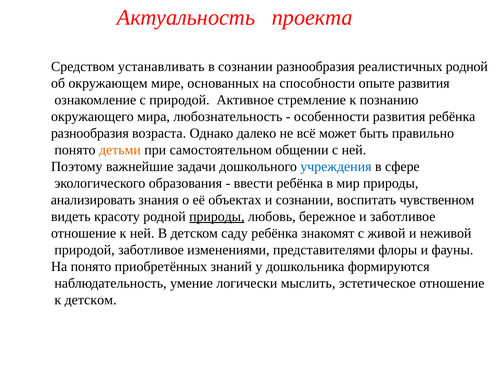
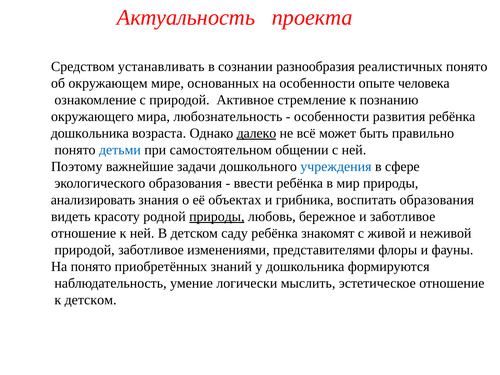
реалистичных родной: родной -> понято (467, 66)
на способности: способности -> особенности (317, 83)
опыте развития: развития -> человека (424, 83)
разнообразия: разнообразия -> дошкольника (90, 133)
далеко underline: none -> present (256, 133)
детьми colour: orange -> blue (120, 150)
и сознании: сознании -> грибника (305, 200)
воспитать чувственном: чувственном -> образования (437, 200)
